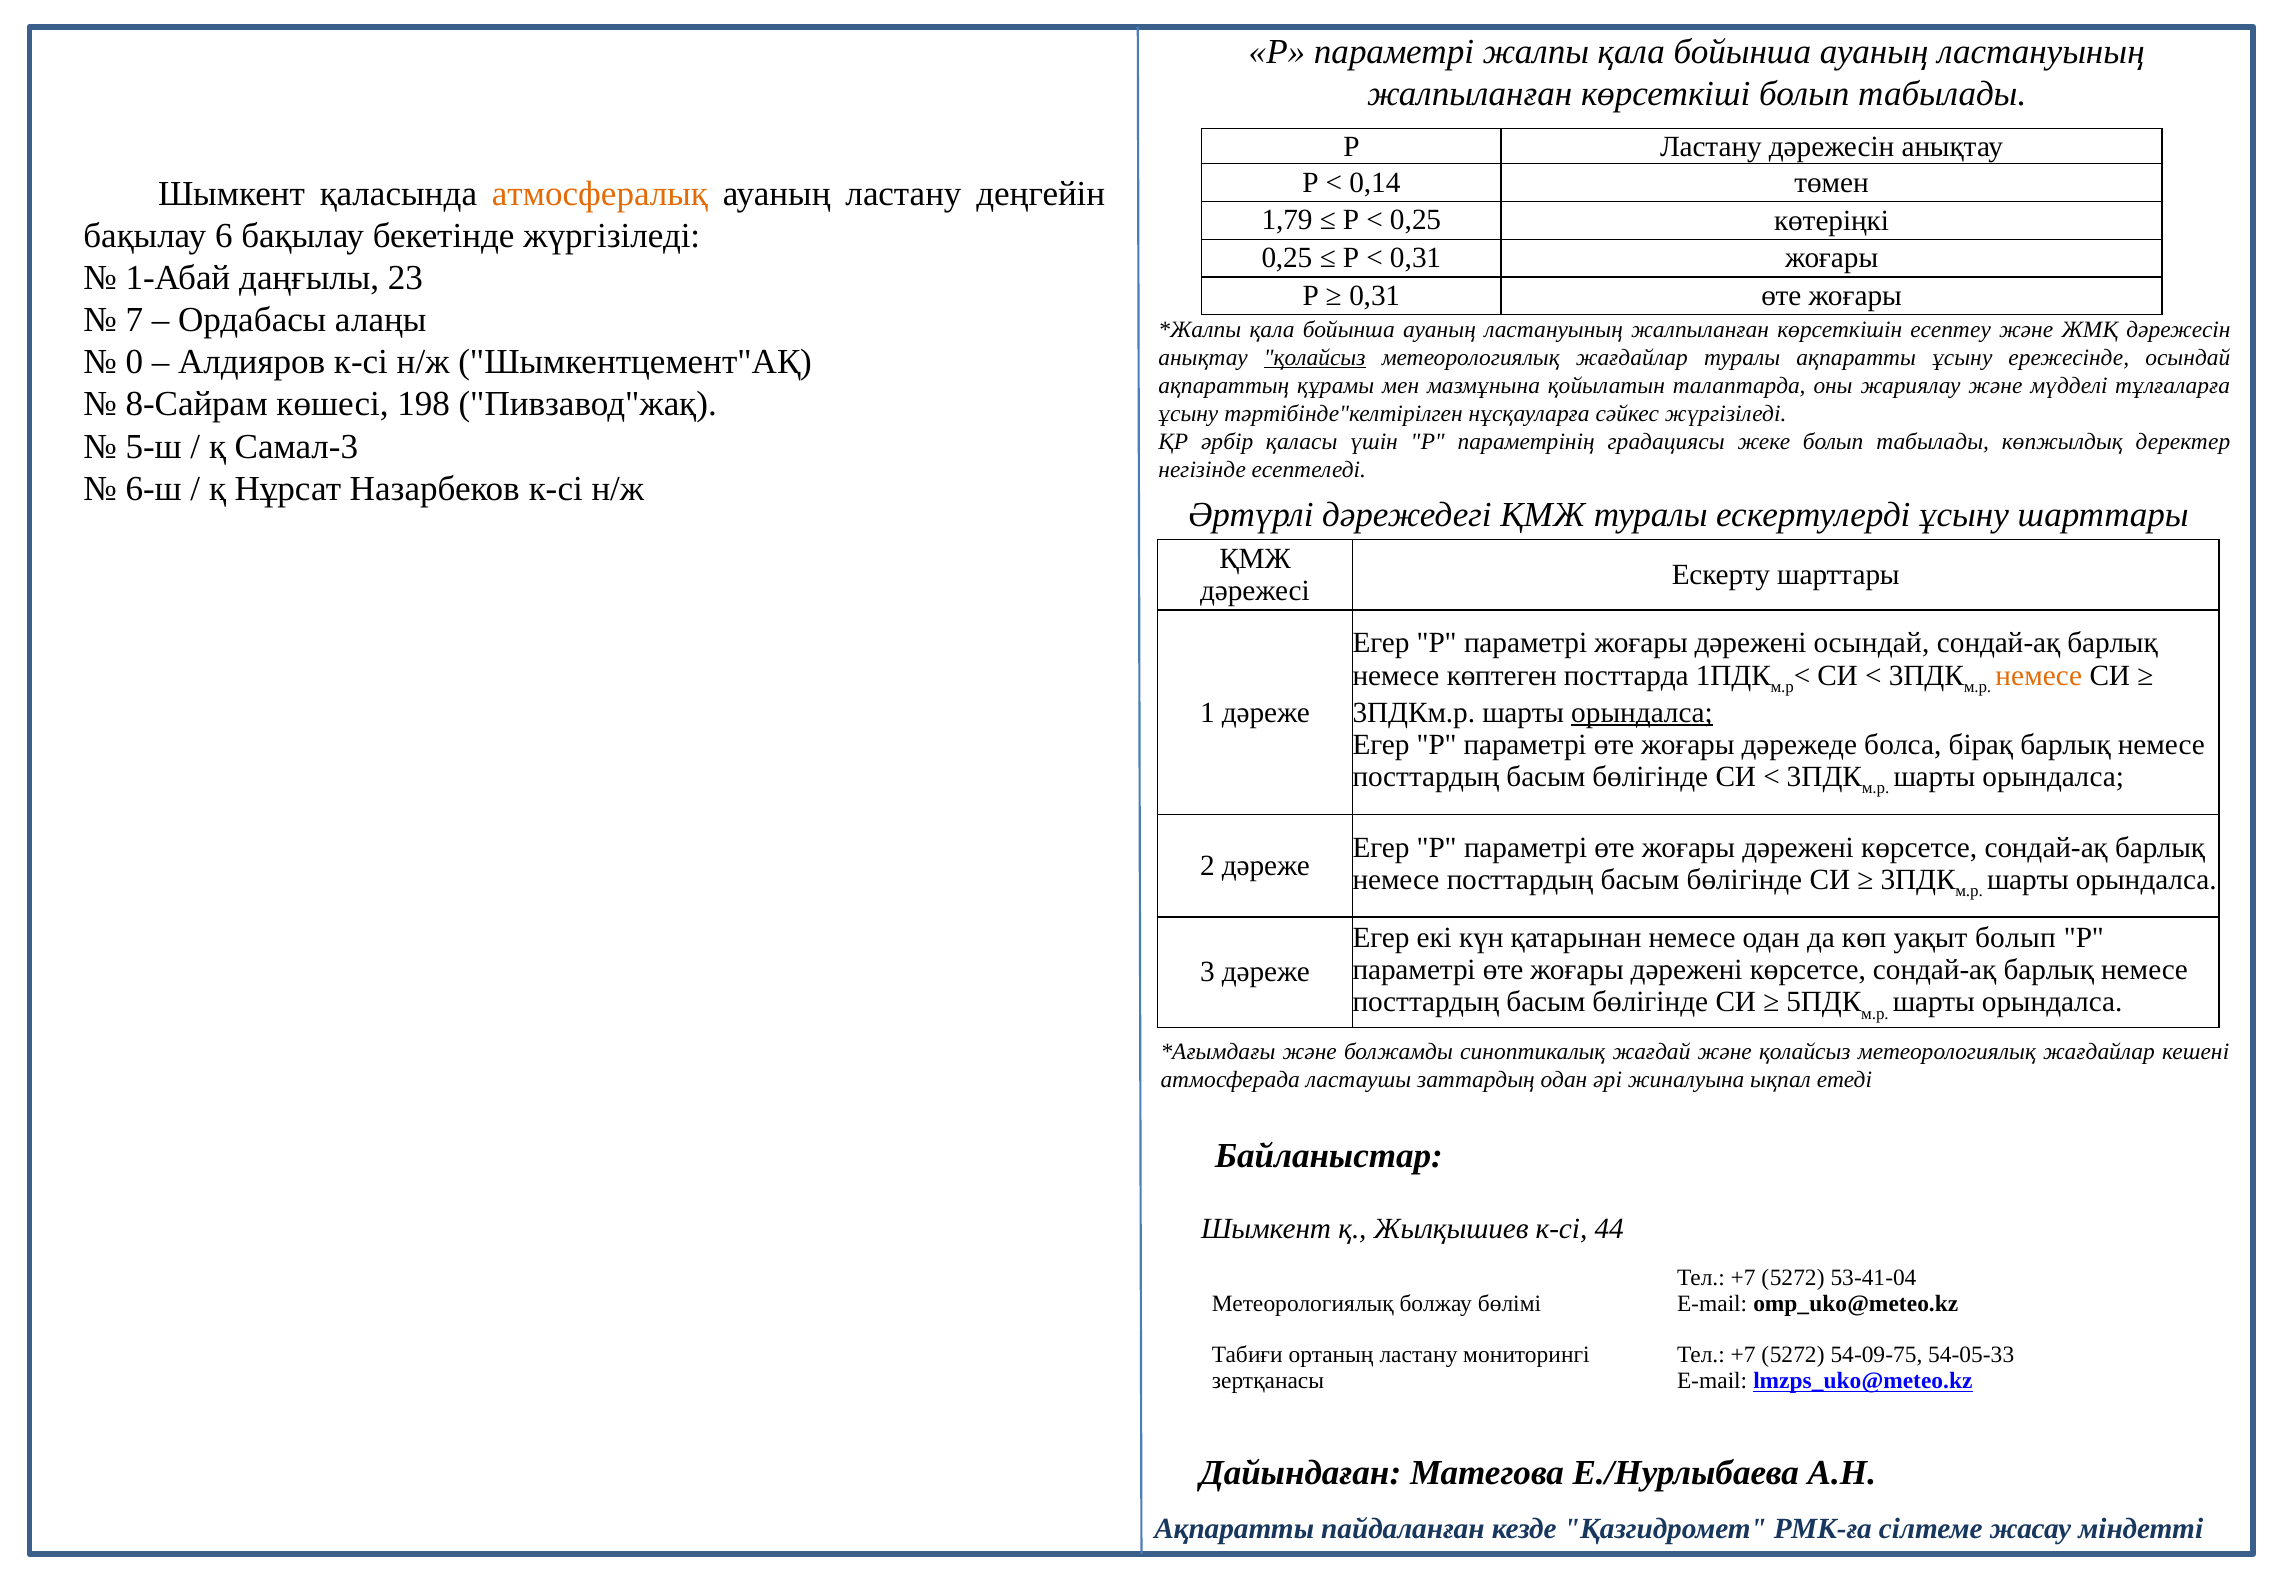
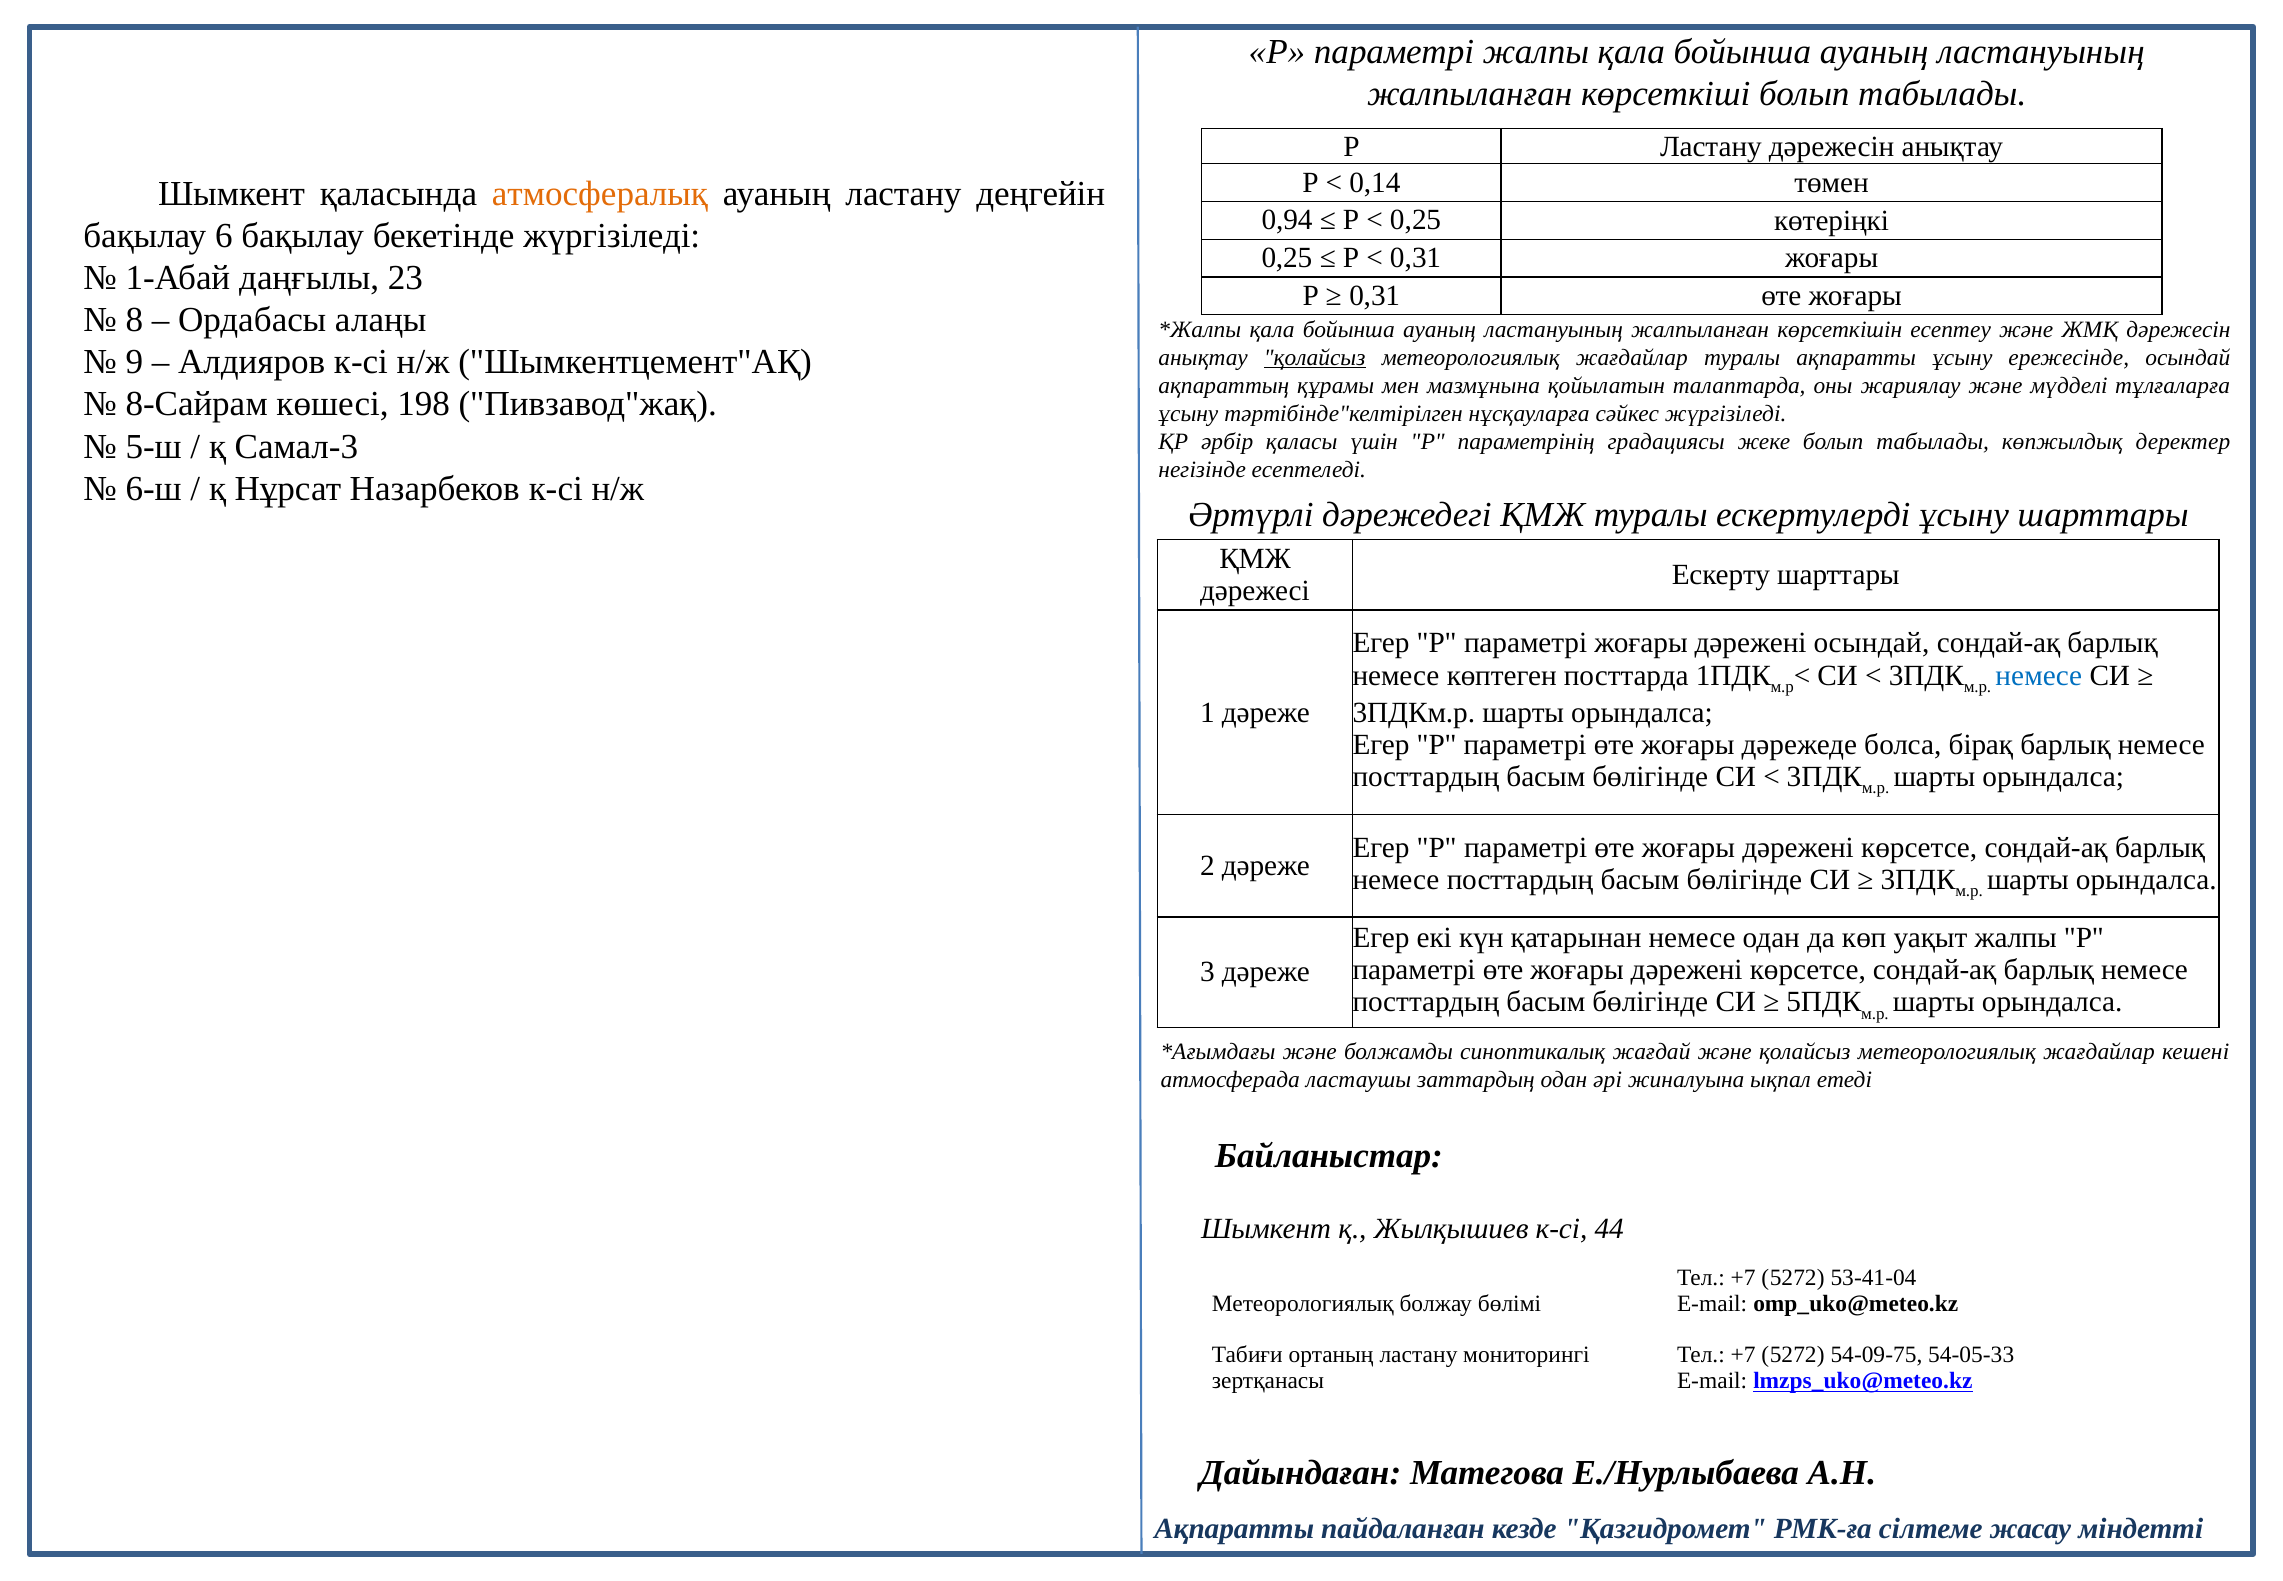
1,79: 1,79 -> 0,94 (1287, 220)
7: 7 -> 8 (134, 320)
0: 0 -> 9 (134, 362)
немесе colour: orange -> blue (2039, 675)
орындалса underline: present -> none (1642, 712)
уақыт болып: болып -> жалпы (2016, 937)
